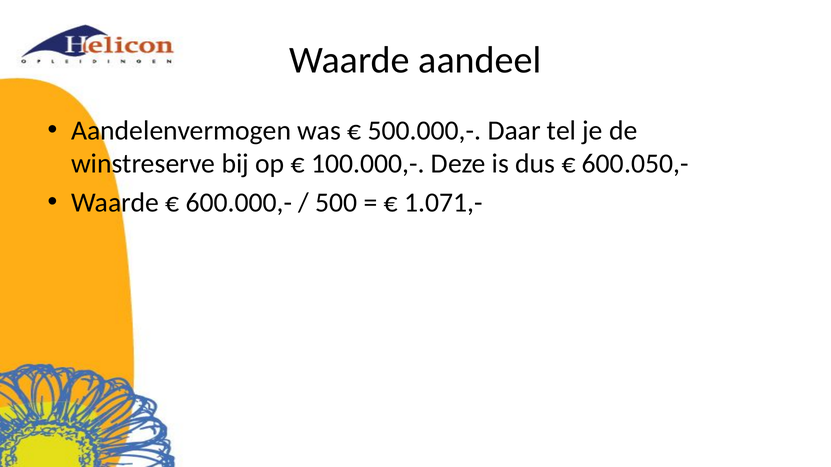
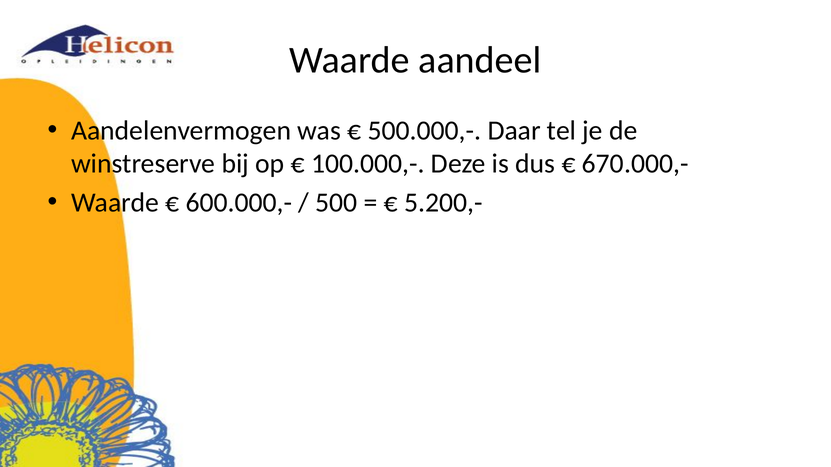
600.050,-: 600.050,- -> 670.000,- (635, 164)
1.071,-: 1.071,- -> 5.200,- (443, 203)
